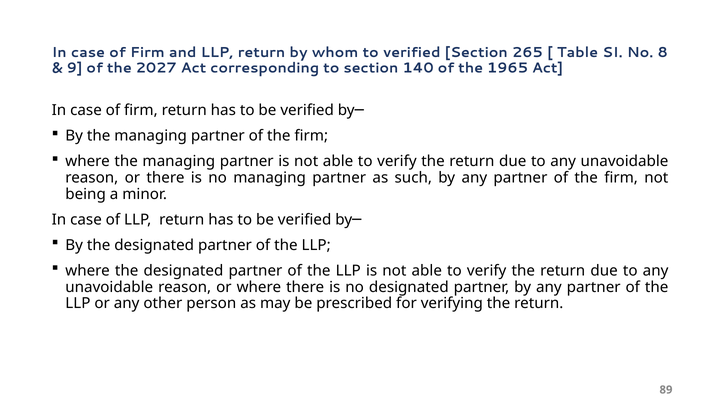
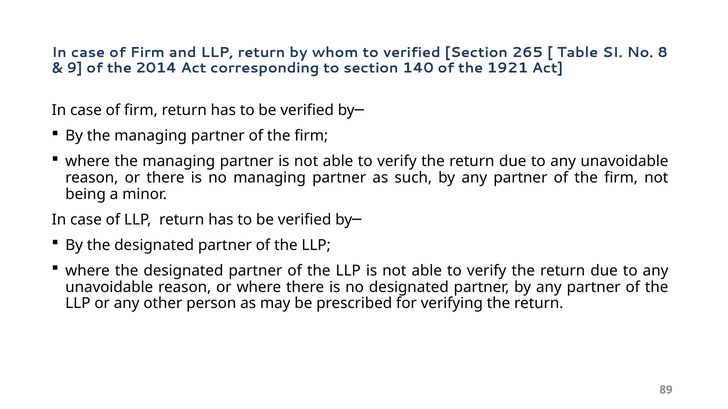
2027: 2027 -> 2014 (156, 68)
1965: 1965 -> 1921 (507, 68)
